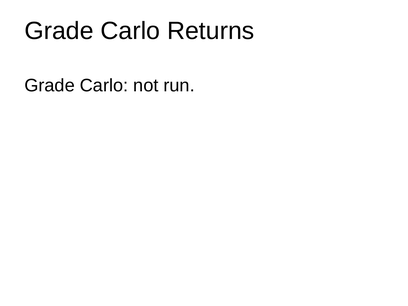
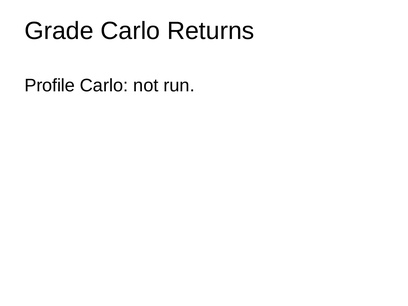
Grade: Grade -> Profile (50, 86)
